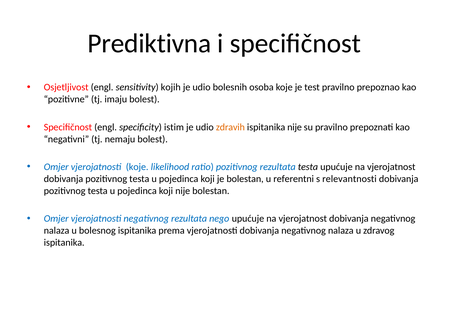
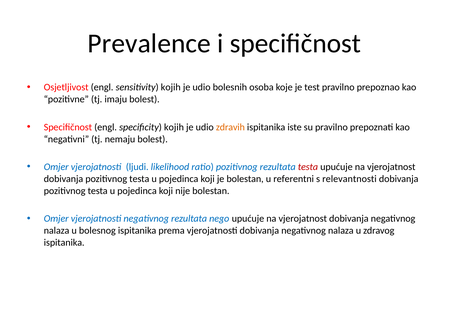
Prediktivna: Prediktivna -> Prevalence (149, 43)
specificity istim: istim -> kojih (174, 127)
ispitanika nije: nije -> iste (295, 127)
vjerojatnosti koje: koje -> ljudi (137, 167)
testa colour: black -> red (308, 167)
